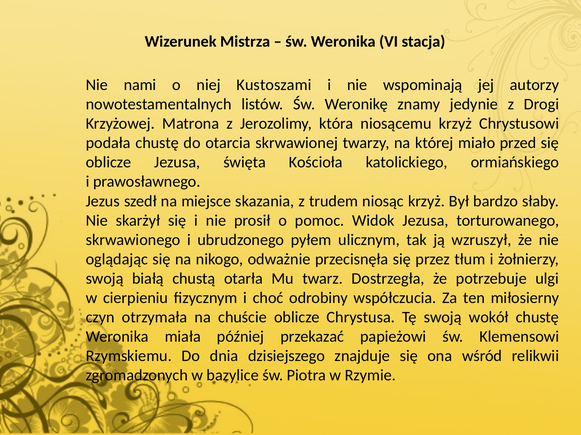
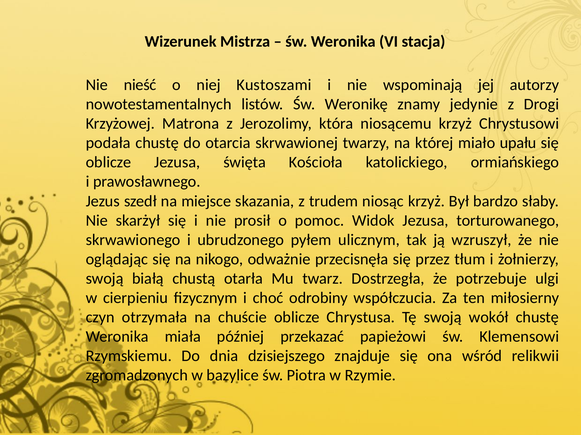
nami: nami -> nieść (140, 85)
przed: przed -> upału (518, 143)
